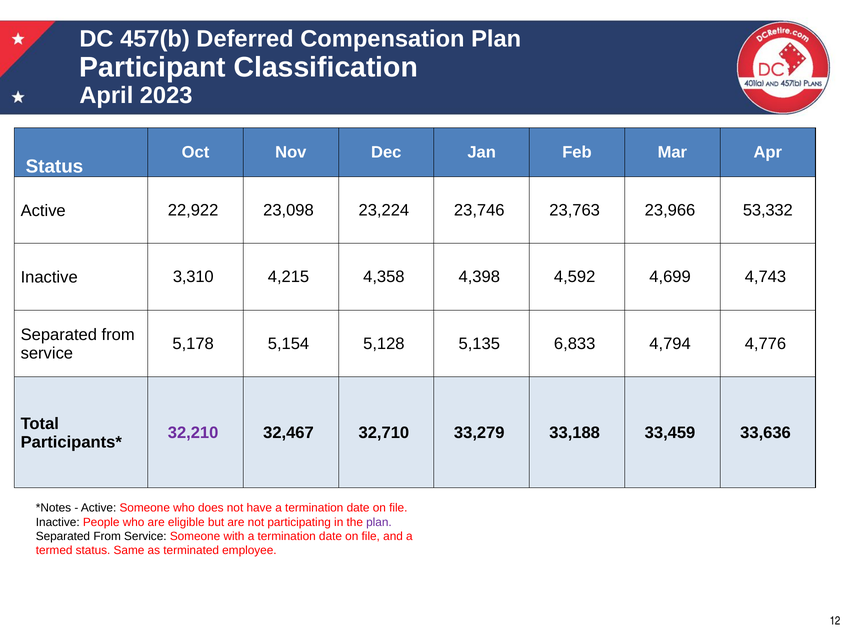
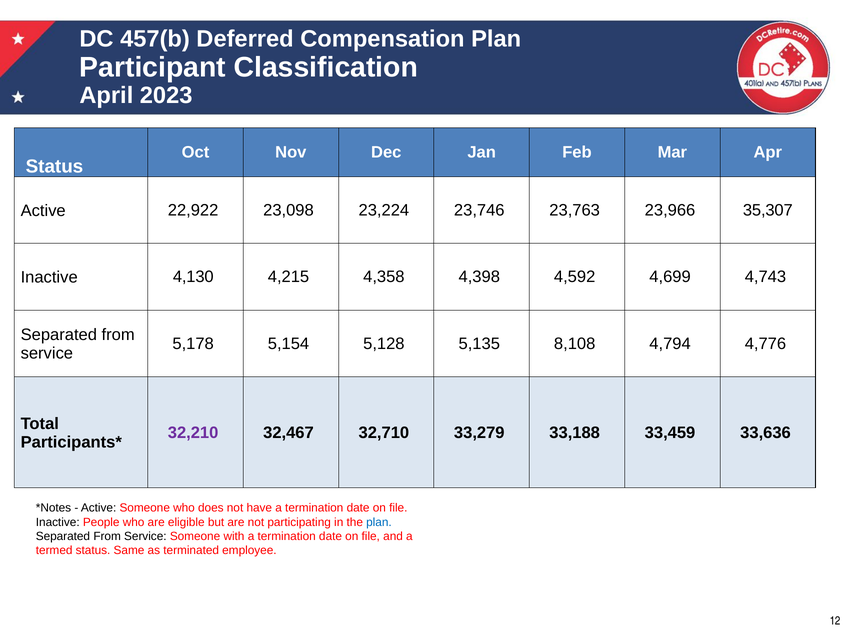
53,332: 53,332 -> 35,307 (768, 210)
3,310: 3,310 -> 4,130 (193, 277)
6,833: 6,833 -> 8,108 (575, 344)
plan colour: purple -> blue (379, 522)
